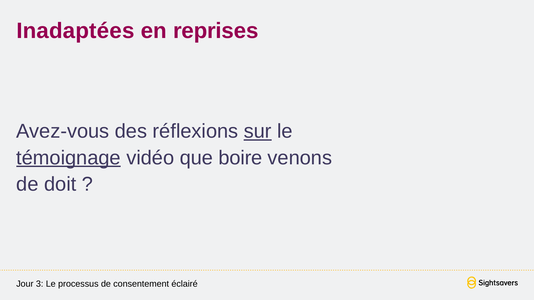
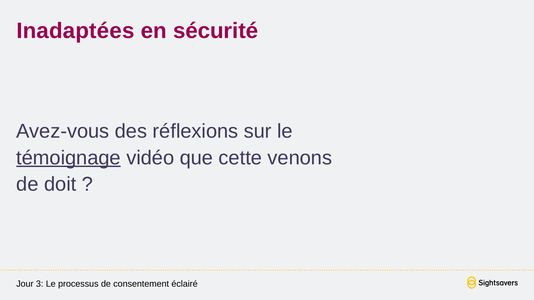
reprises: reprises -> sécurité (216, 31)
sur underline: present -> none (258, 132)
boire: boire -> cette (240, 158)
